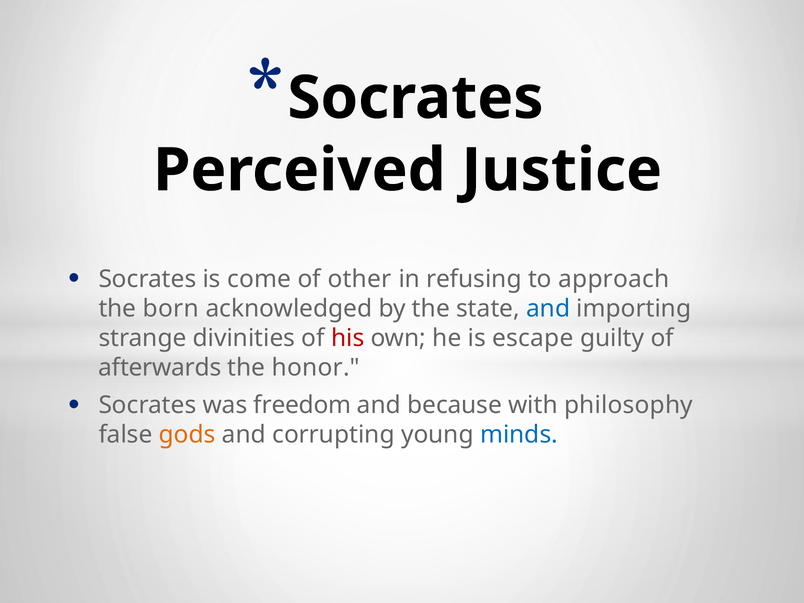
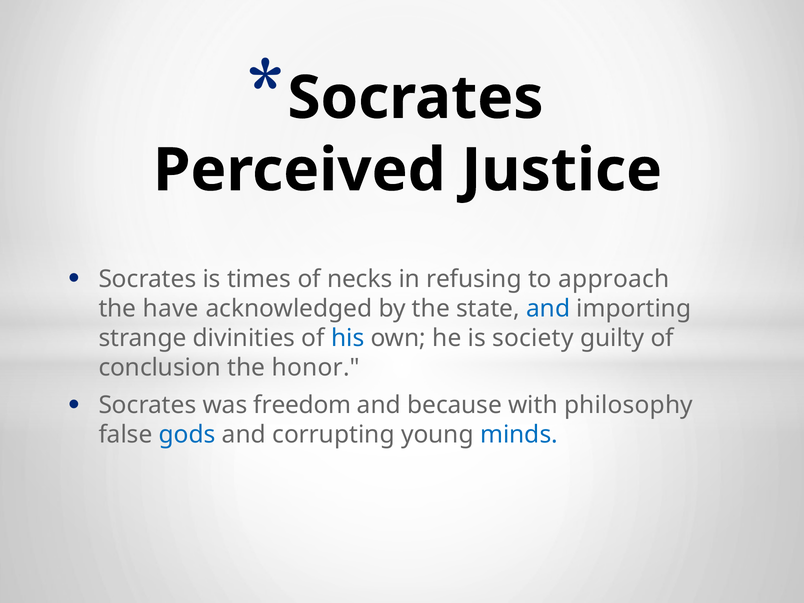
come: come -> times (259, 279)
other: other -> necks (360, 279)
born: born -> have (171, 309)
his colour: red -> blue (348, 338)
escape: escape -> society (533, 338)
afterwards: afterwards -> conclusion (160, 368)
gods colour: orange -> blue (187, 435)
